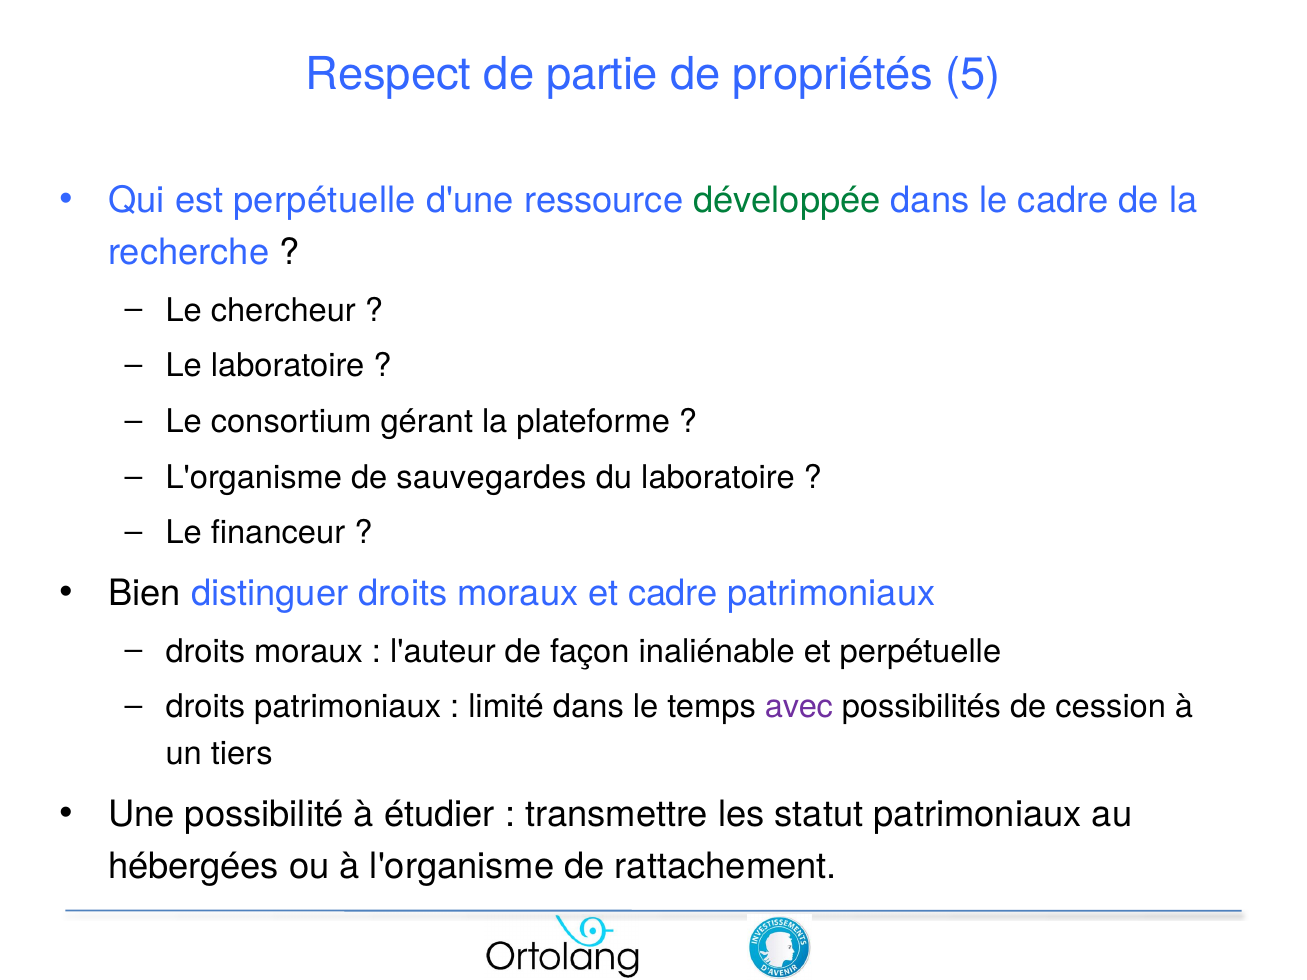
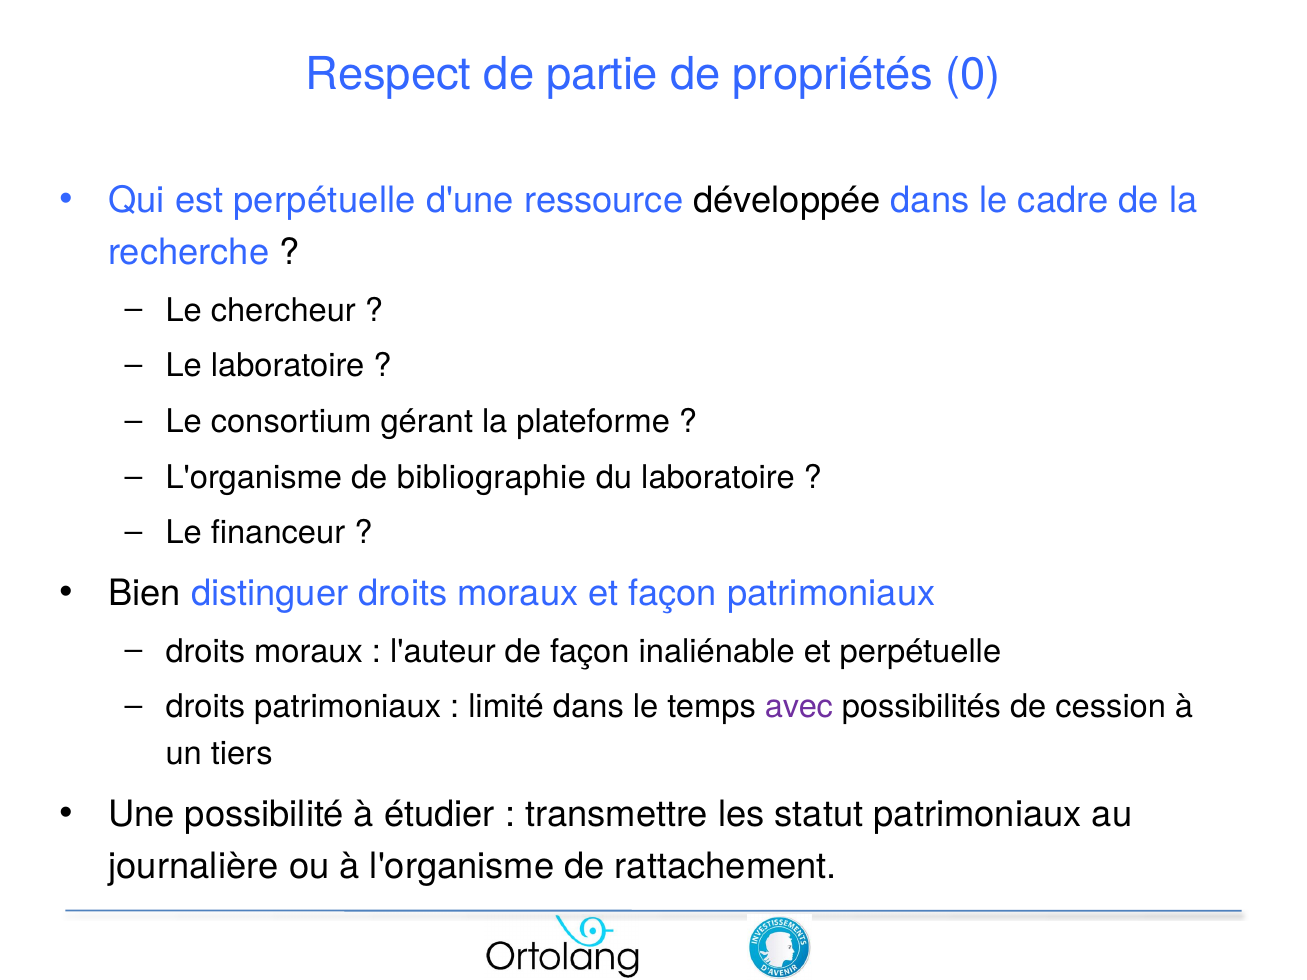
5: 5 -> 0 (973, 74)
développée colour: green -> black (787, 200)
sauvegardes: sauvegardes -> bibliographie (491, 478)
et cadre: cadre -> façon (673, 594)
hébergées: hébergées -> journalière (194, 867)
